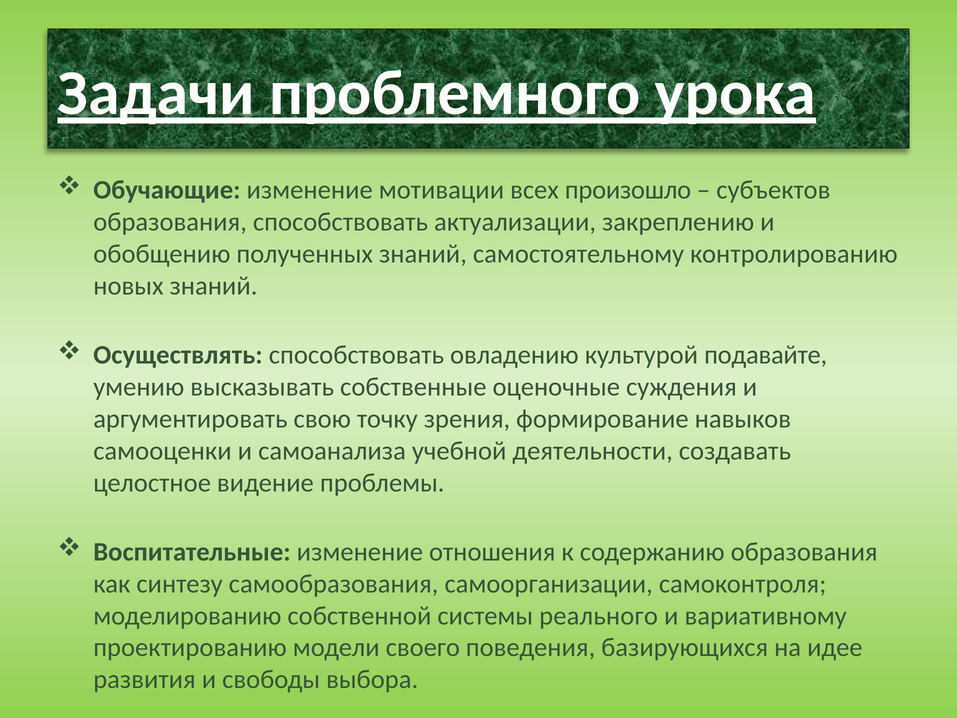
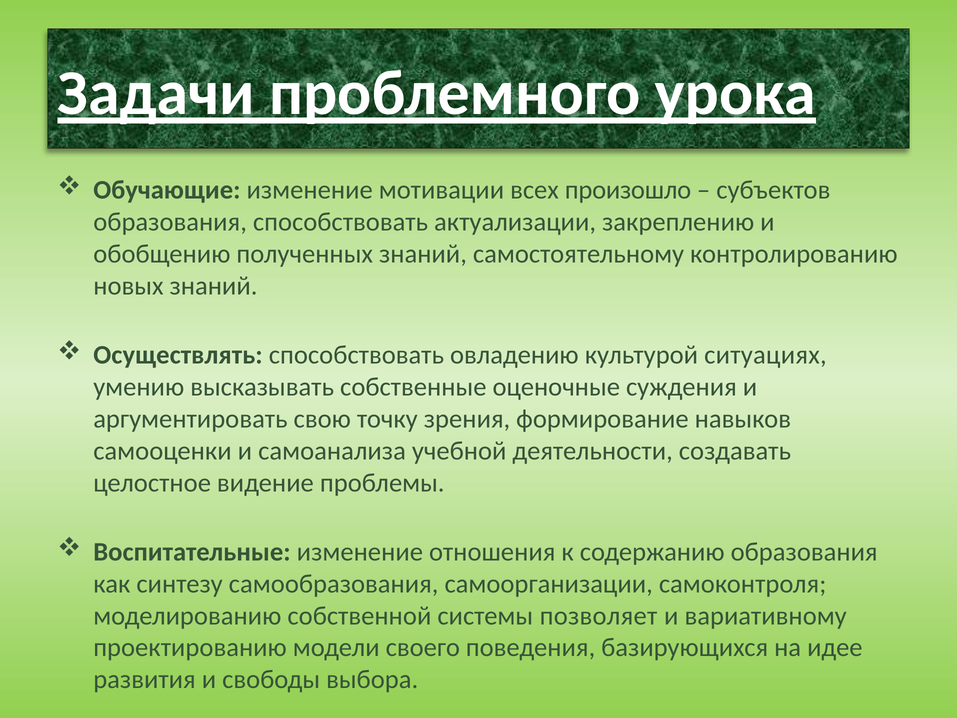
подавайте: подавайте -> ситуациях (765, 355)
реального: реального -> позволяет (598, 616)
